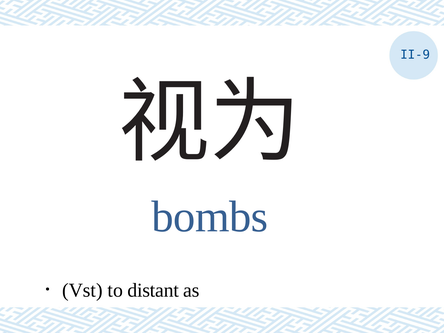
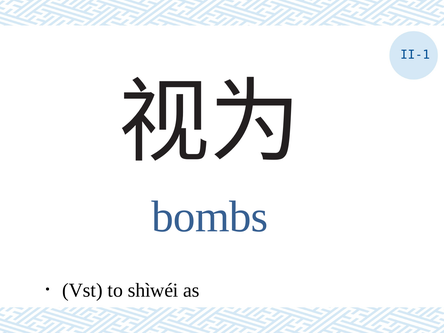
II-9: II-9 -> II-1 (415, 55)
distant: distant -> shìwéi (153, 290)
